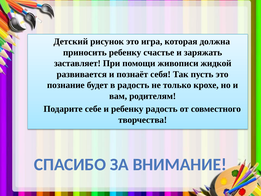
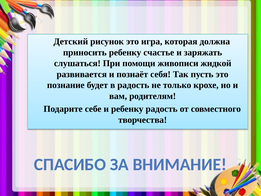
заставляет: заставляет -> слушаться (77, 63)
